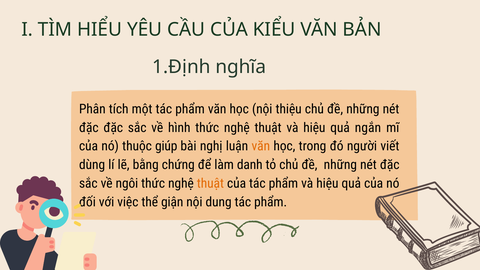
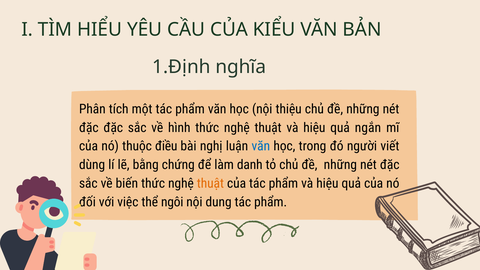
giúp: giúp -> điều (166, 146)
văn colour: orange -> blue (261, 146)
ngôi: ngôi -> biến (127, 184)
giận: giận -> ngôi (172, 202)
